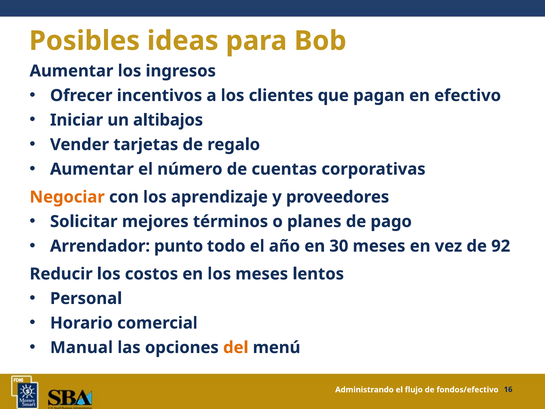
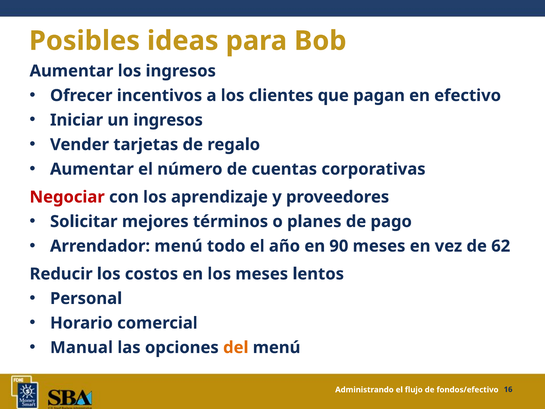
un altibajos: altibajos -> ingresos (168, 120)
Negociar colour: orange -> red (67, 197)
Arrendador punto: punto -> menú (178, 246)
30: 30 -> 90 (339, 246)
92: 92 -> 62 (501, 246)
